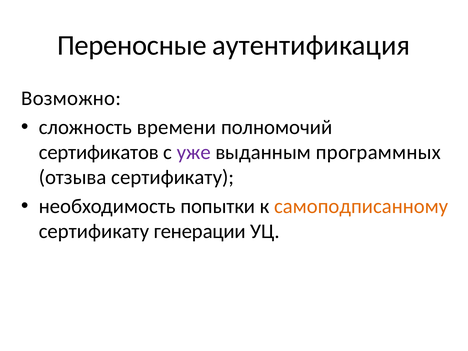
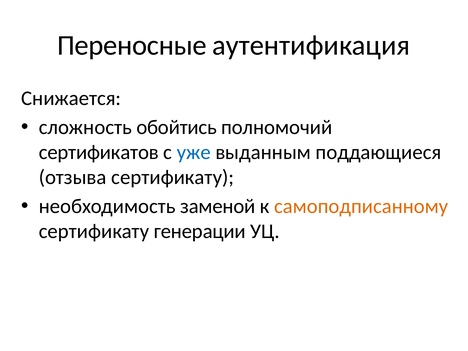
Возможно: Возможно -> Снижается (71, 98)
времени: времени -> обойтись (177, 127)
уже colour: purple -> blue (194, 152)
программных: программных -> поддающиеся (378, 152)
попытки: попытки -> заменой (218, 206)
